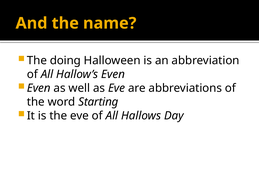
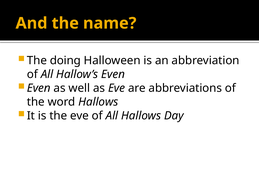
word Starting: Starting -> Hallows (98, 102)
